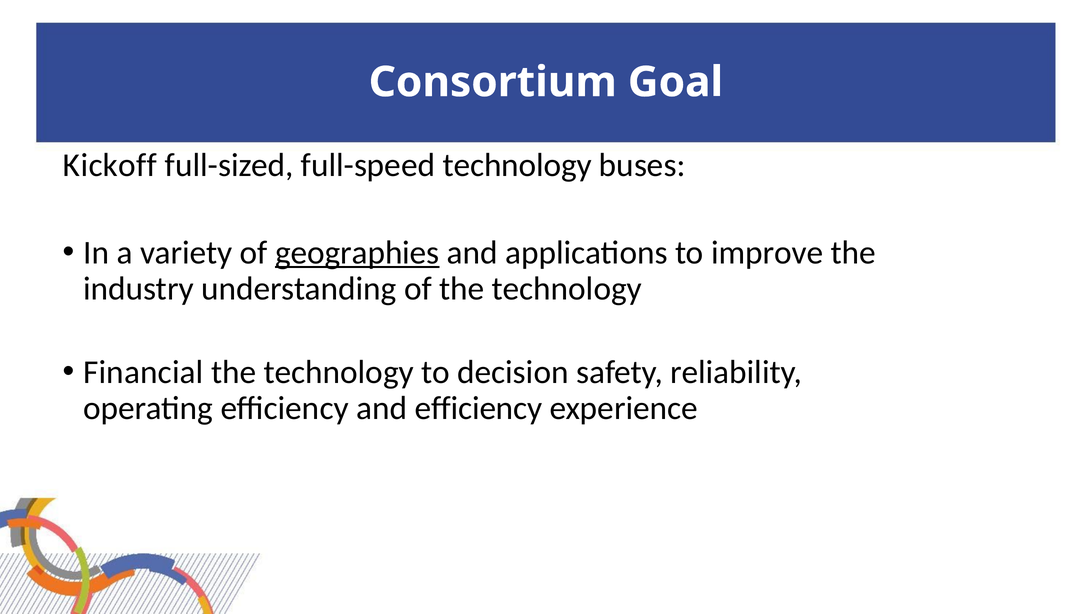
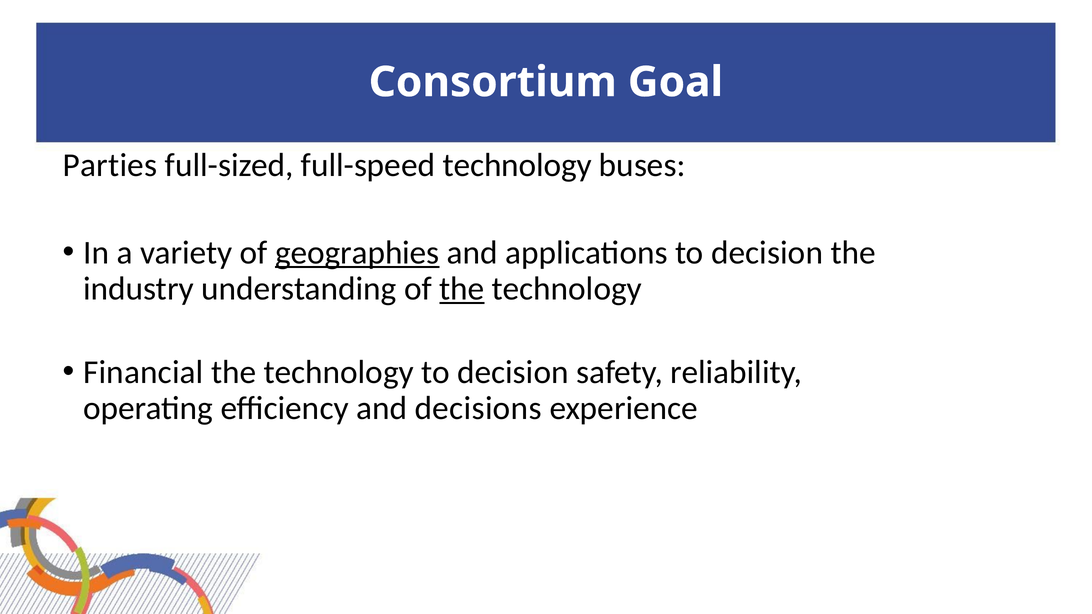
Kickoff: Kickoff -> Parties (110, 165)
applications to improve: improve -> decision (767, 253)
the underline: none -> present (462, 289)
and efficiency: efficiency -> decisions (478, 408)
